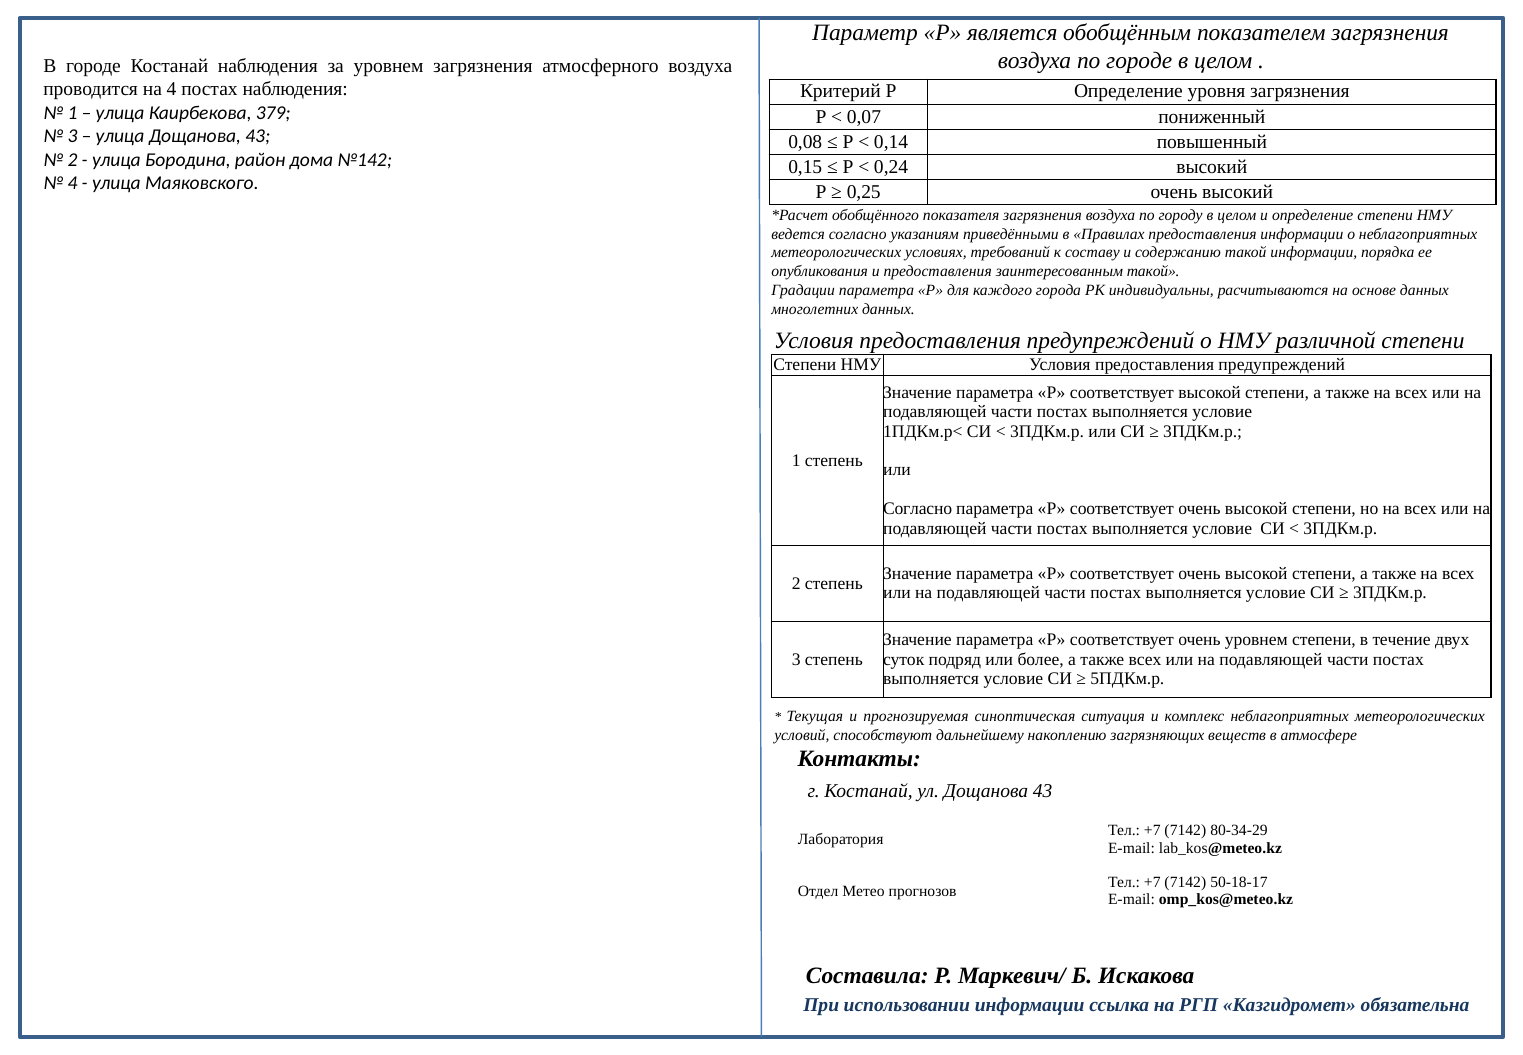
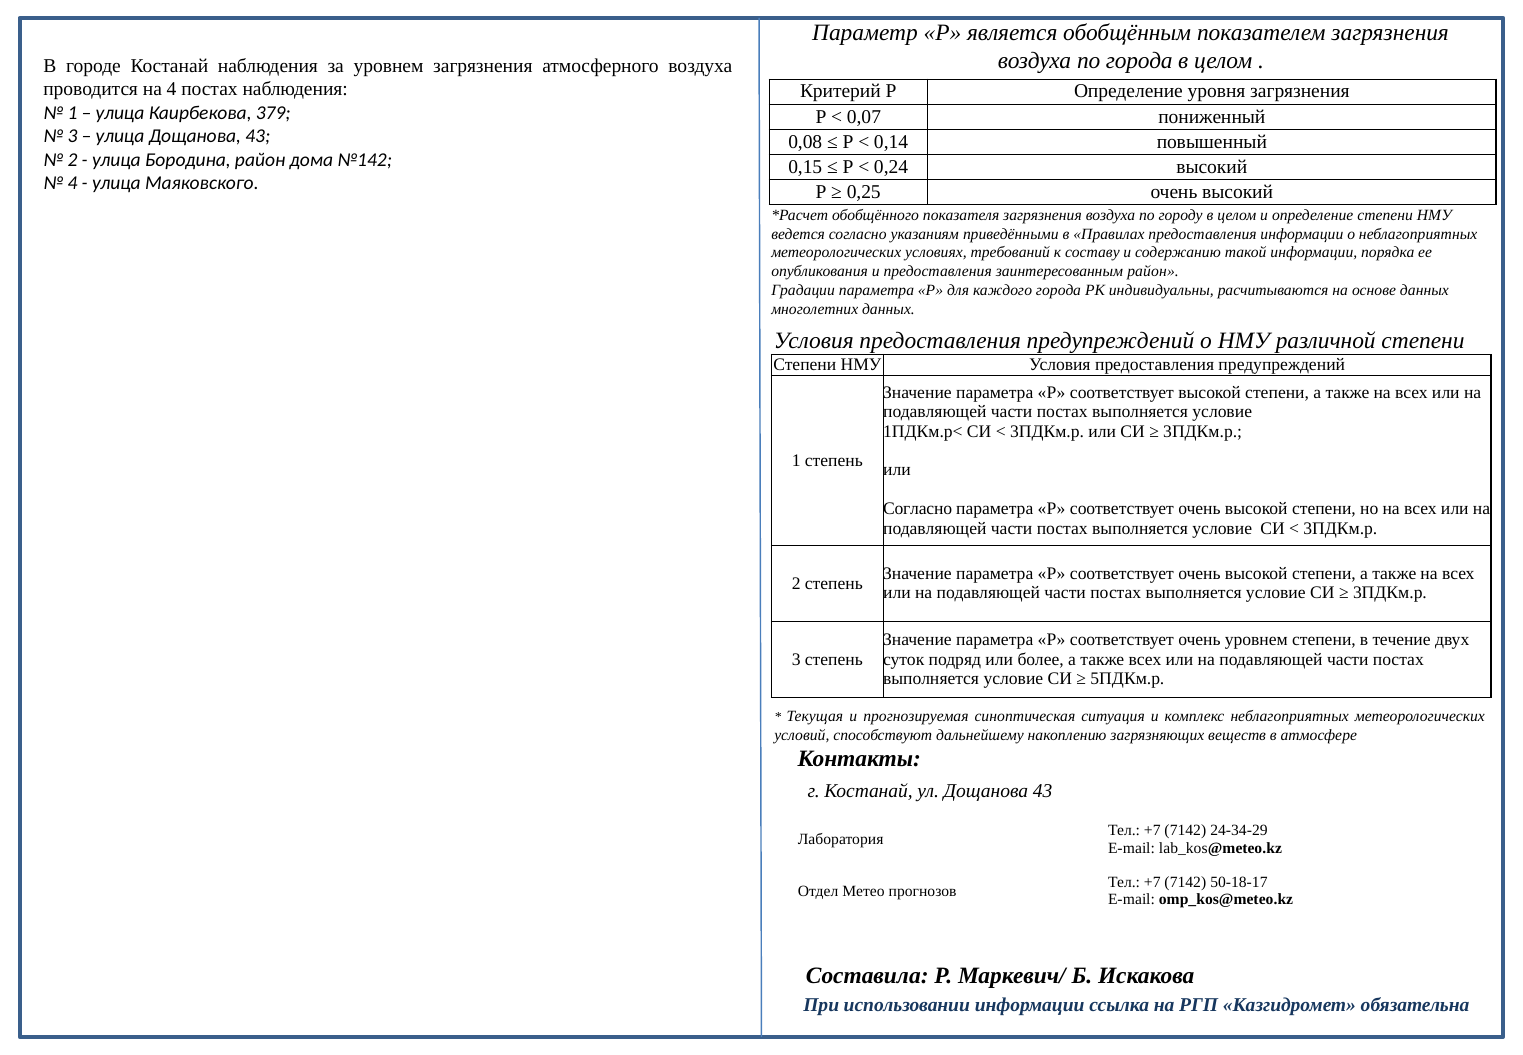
по городе: городе -> города (1139, 61)
заинтересованным такой: такой -> район (1153, 271)
80-34-29: 80-34-29 -> 24-34-29 (1239, 830)
